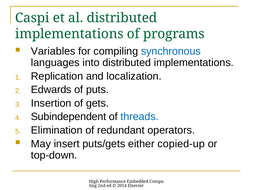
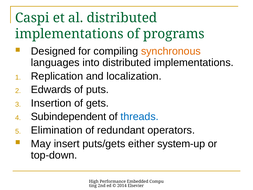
Variables: Variables -> Designed (53, 51)
synchronous colour: blue -> orange (171, 51)
copied-up: copied-up -> system-up (181, 144)
